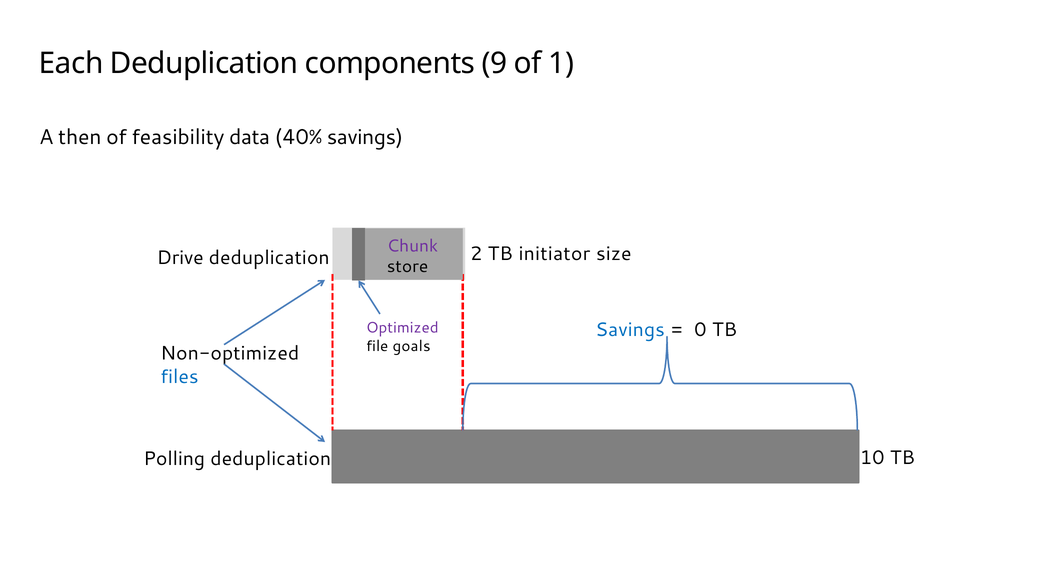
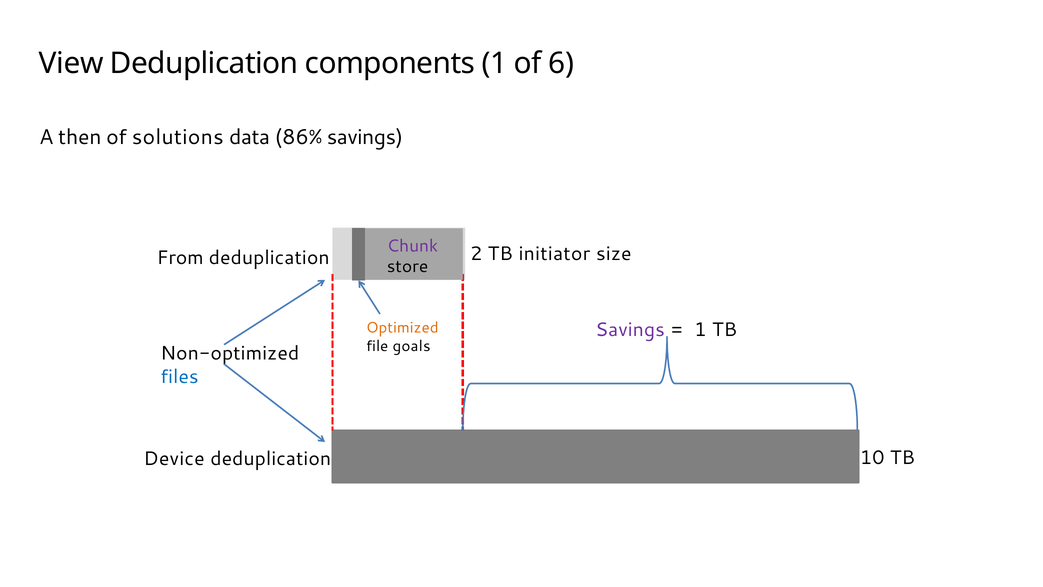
Each: Each -> View (71, 64)
components 9: 9 -> 1 (495, 64)
1: 1 -> 6 (561, 64)
feasibility: feasibility -> solutions (178, 137)
40%: 40% -> 86% (299, 137)
Drive: Drive -> From (180, 258)
Optimized colour: purple -> orange (402, 328)
Savings colour: blue -> purple (630, 330)
0: 0 -> 1 (700, 330)
Polling: Polling -> Device (174, 459)
